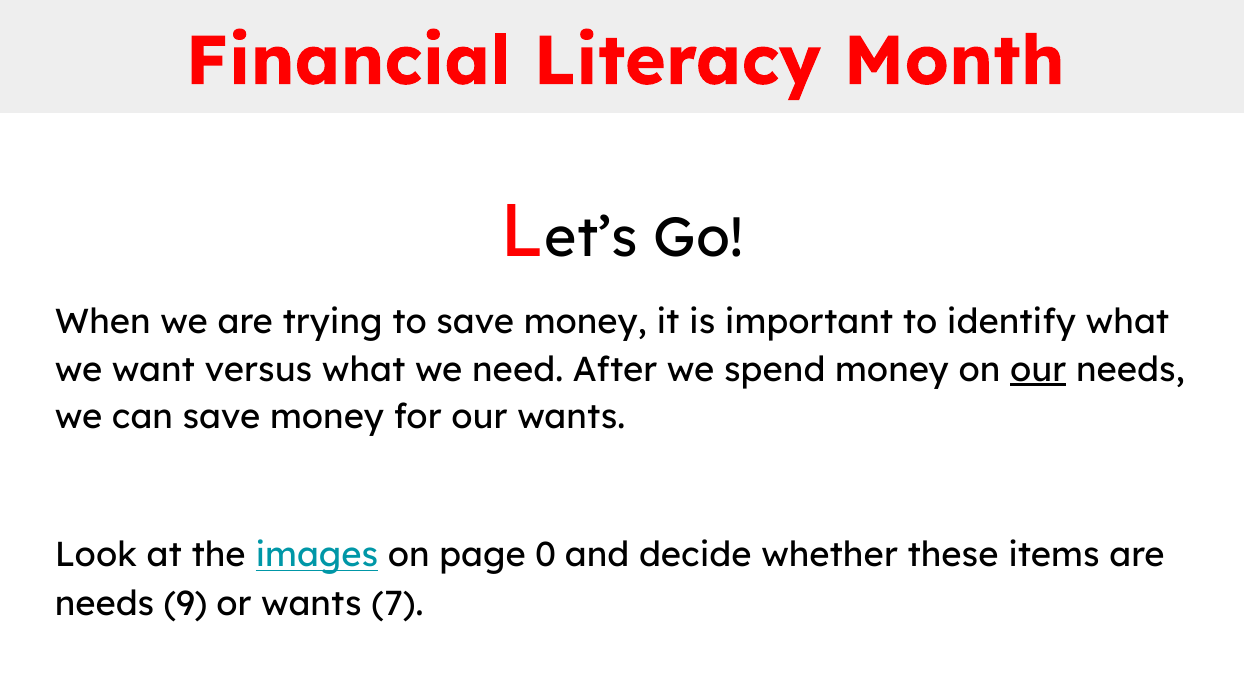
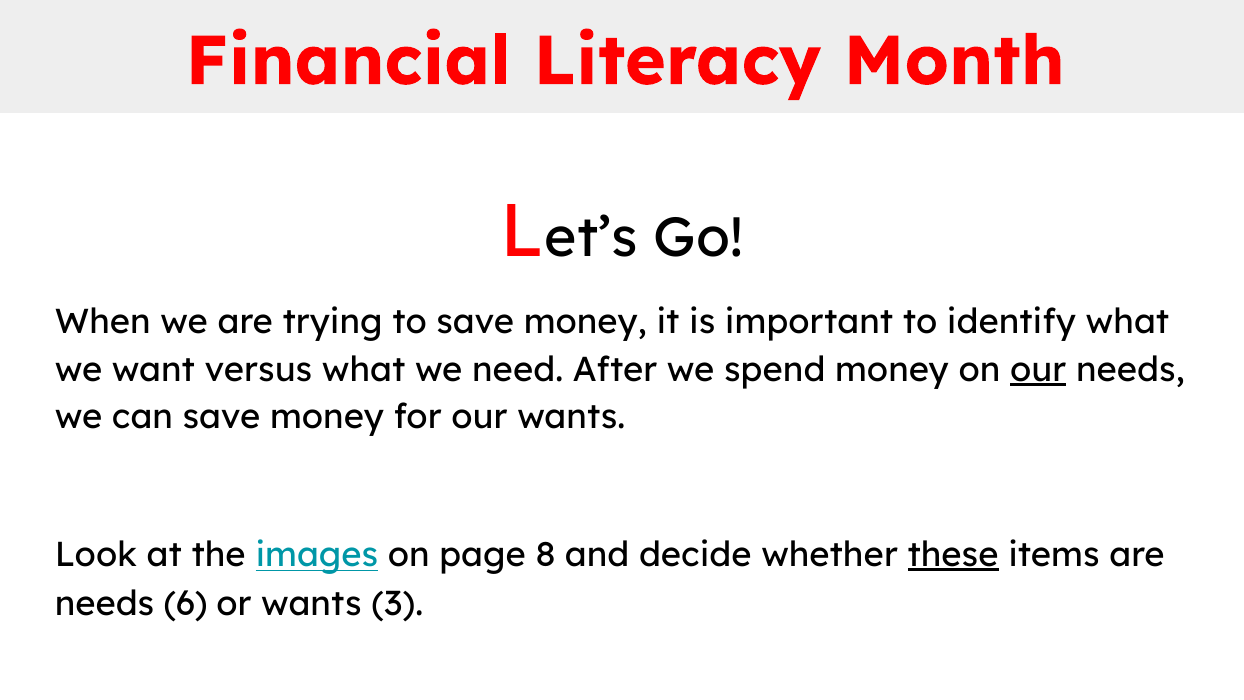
0: 0 -> 8 (546, 554)
these underline: none -> present (953, 554)
9: 9 -> 6 (186, 604)
7: 7 -> 3 (397, 604)
